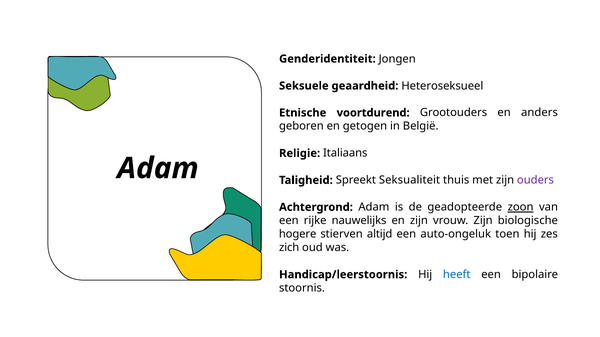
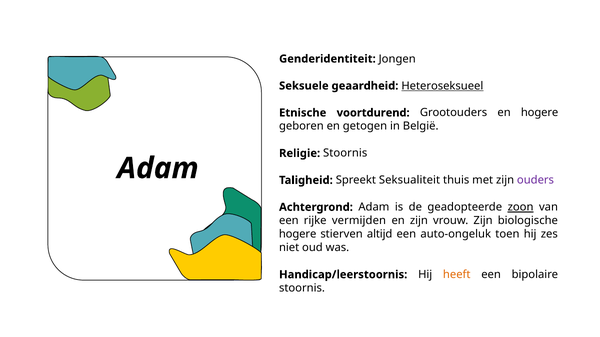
Heteroseksueel underline: none -> present (442, 86)
en anders: anders -> hogere (540, 113)
Religie Italiaans: Italiaans -> Stoornis (345, 153)
nauwelijks: nauwelijks -> vermijden (359, 221)
zich: zich -> niet (289, 248)
heeft colour: blue -> orange (457, 275)
